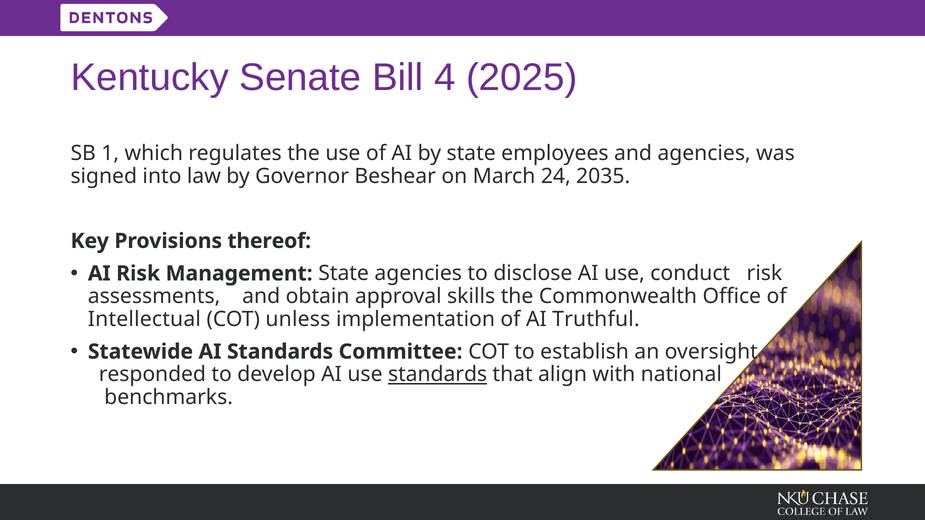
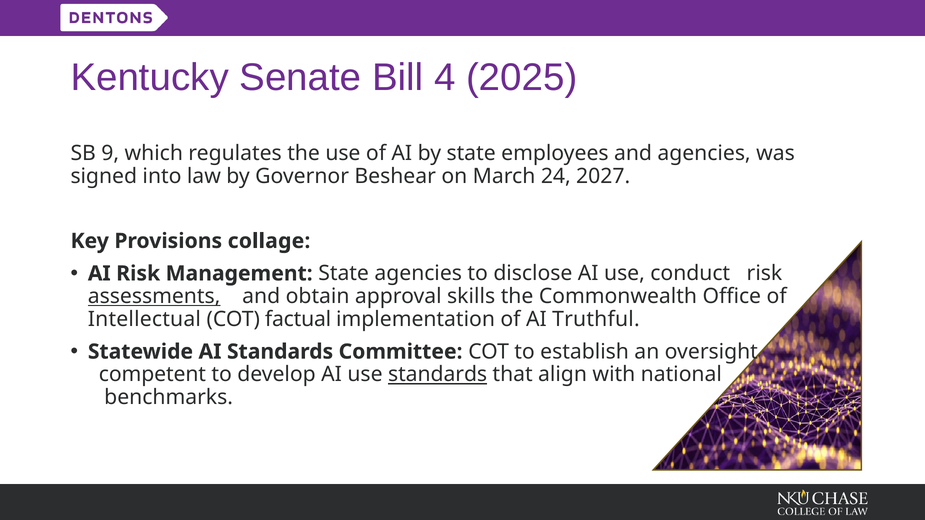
1: 1 -> 9 (110, 153)
2035: 2035 -> 2027 (603, 176)
thereof: thereof -> collage (269, 241)
assessments underline: none -> present (154, 297)
unless: unless -> factual (298, 319)
responded: responded -> competent (152, 375)
